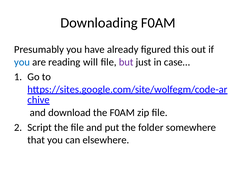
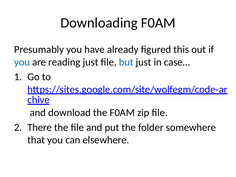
reading will: will -> just (91, 62)
but colour: purple -> blue (126, 62)
Script: Script -> There (40, 127)
